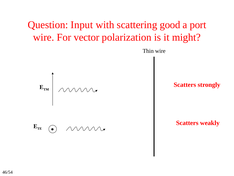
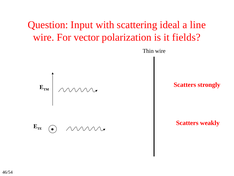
good: good -> ideal (170, 25)
port: port -> line (198, 25)
might: might -> fields (186, 37)
